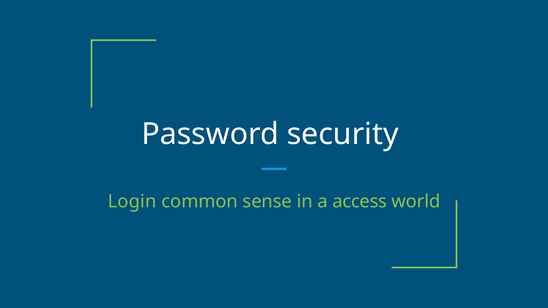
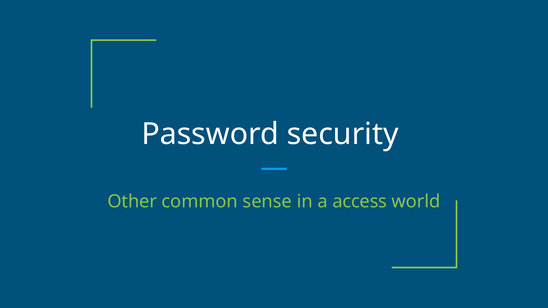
Login: Login -> Other (132, 202)
